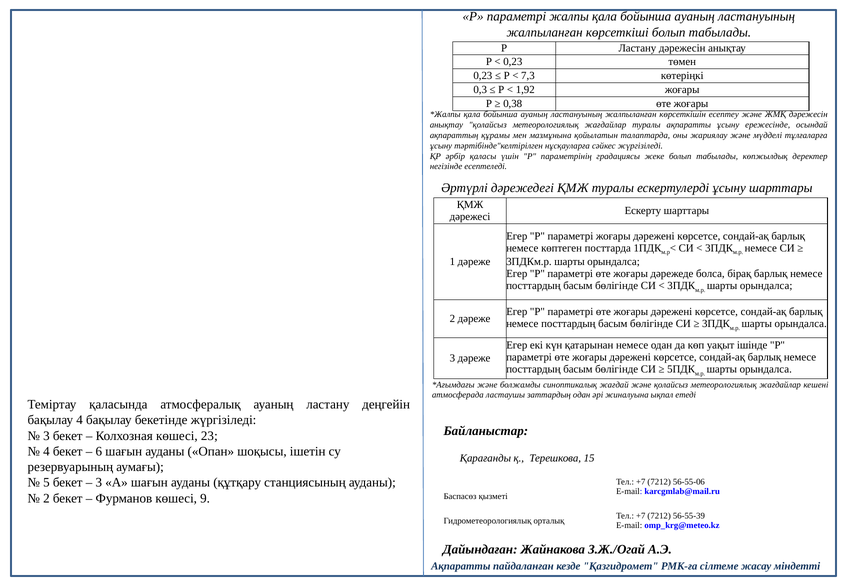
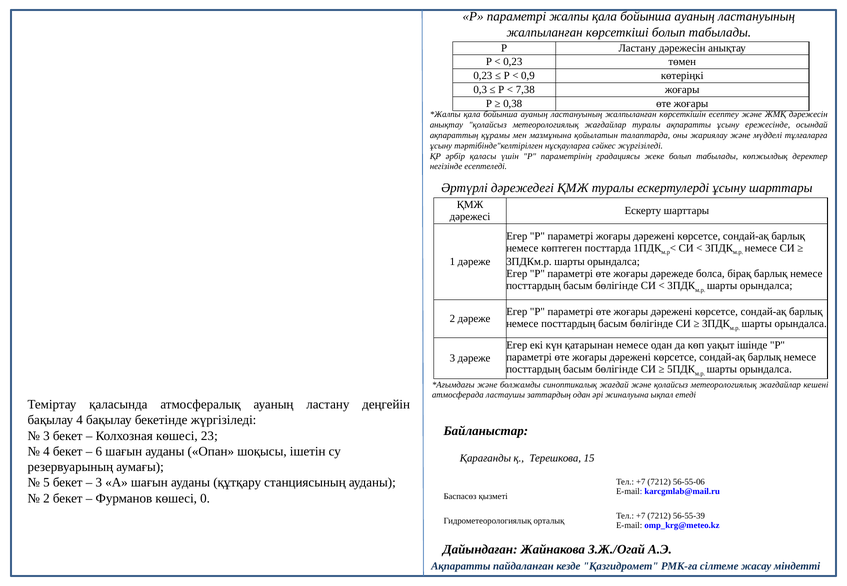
7,3: 7,3 -> 0,9 (528, 76)
1,92: 1,92 -> 7,38 (525, 90)
9: 9 -> 0 (205, 499)
